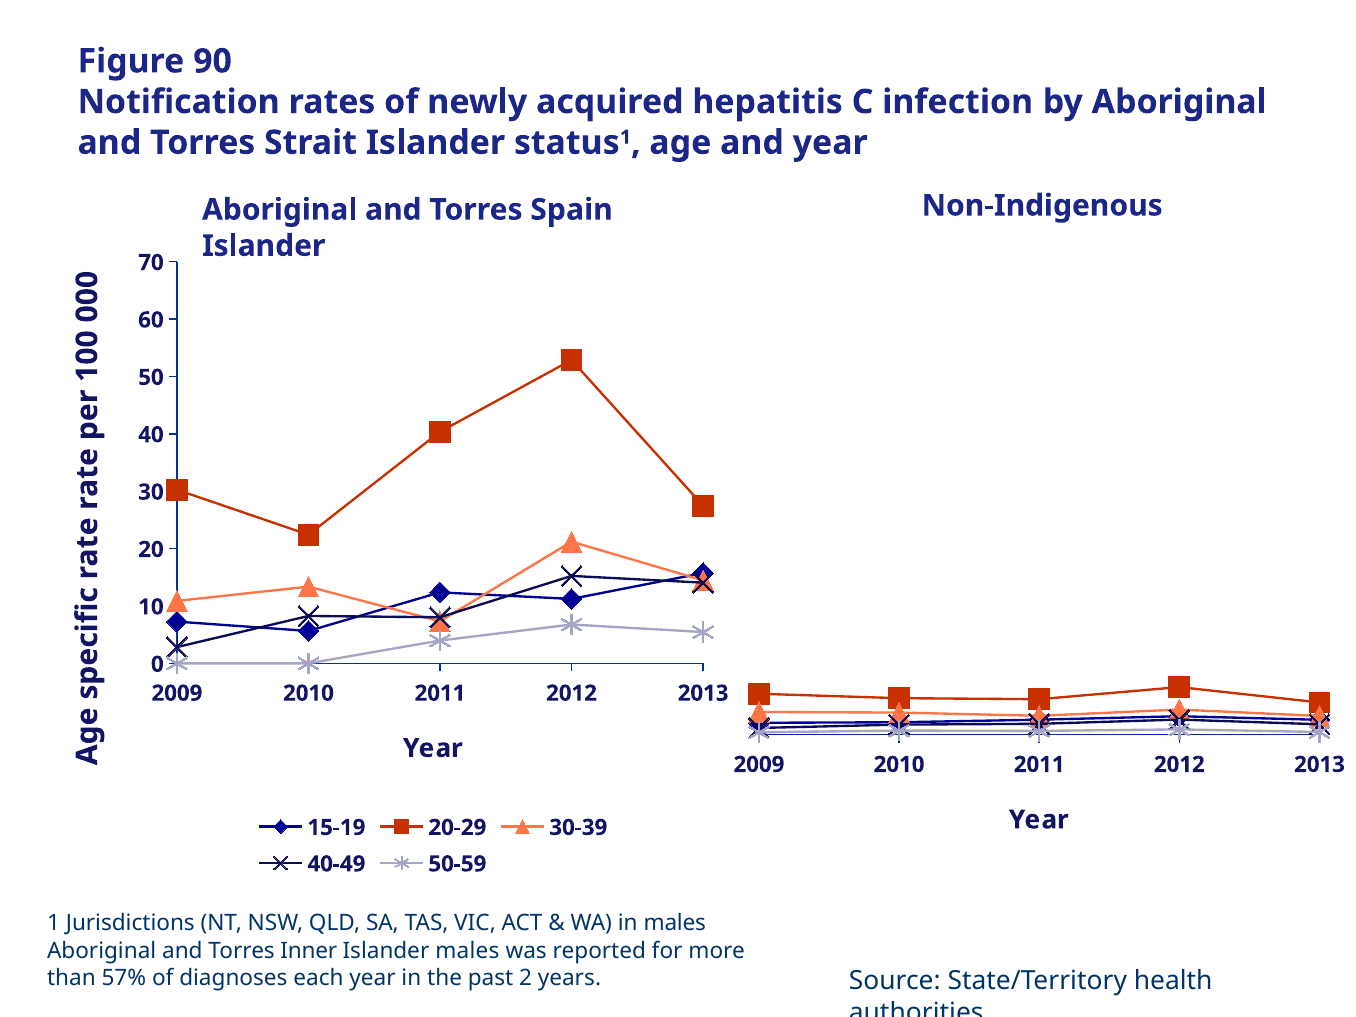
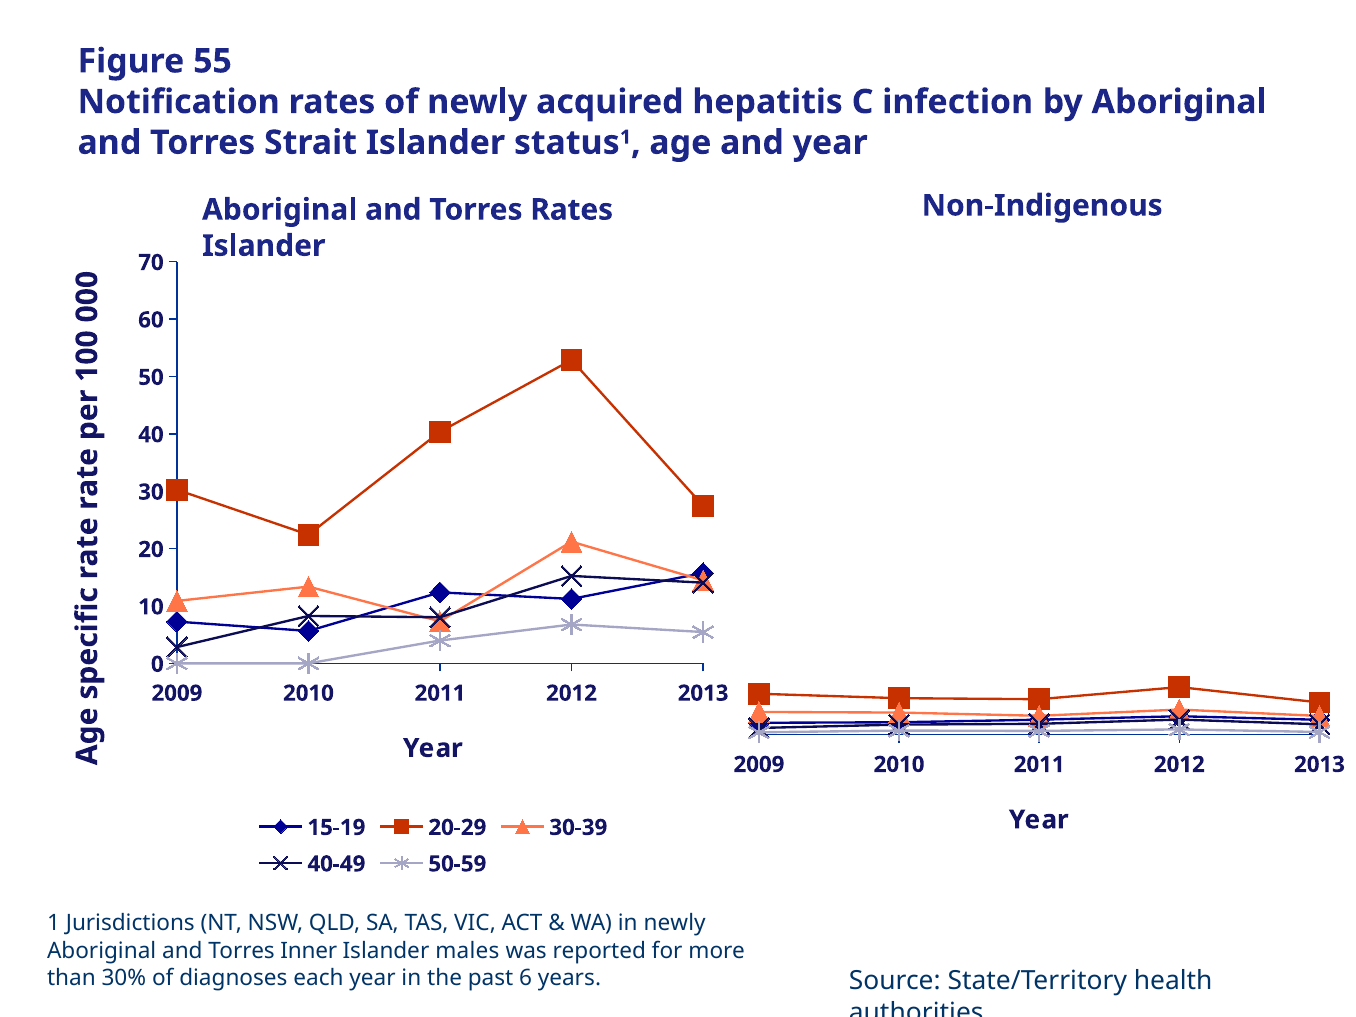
90: 90 -> 55 (213, 61)
Torres Spain: Spain -> Rates (572, 210)
in males: males -> newly (675, 924)
57%: 57% -> 30% (124, 978)
2: 2 -> 6 (526, 978)
